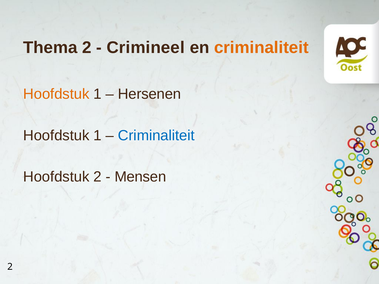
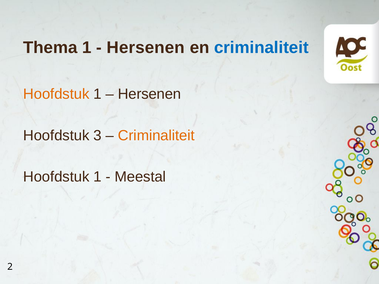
Thema 2: 2 -> 1 (87, 48)
Crimineel: Crimineel -> Hersenen (146, 48)
criminaliteit colour: orange -> blue (261, 48)
1: 1 -> 3 (98, 136)
Criminaliteit colour: blue -> orange (156, 136)
2: 2 -> 1 (98, 177)
Mensen: Mensen -> Meestal (140, 177)
